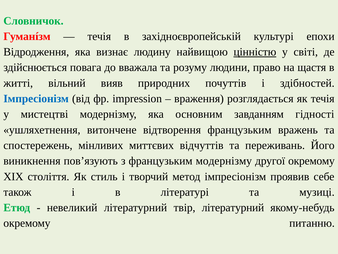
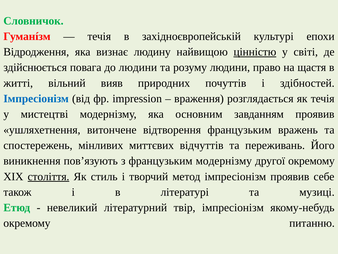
до вважала: вважала -> людини (138, 67)
завданням гідності: гідності -> проявив (315, 114)
століття underline: none -> present (48, 176)
твір літературний: літературний -> імпресіонізм (233, 207)
